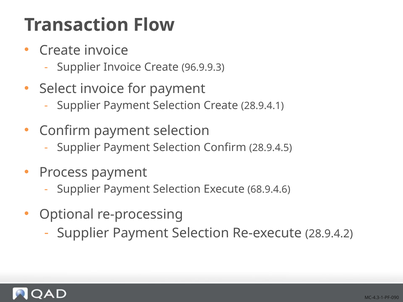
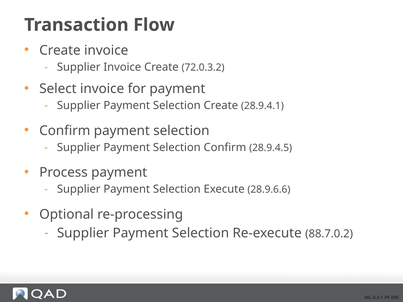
96.9.9.3: 96.9.9.3 -> 72.0.3.2 (203, 68)
68.9.4.6: 68.9.4.6 -> 28.9.6.6 (269, 190)
28.9.4.2: 28.9.4.2 -> 88.7.0.2 (329, 234)
